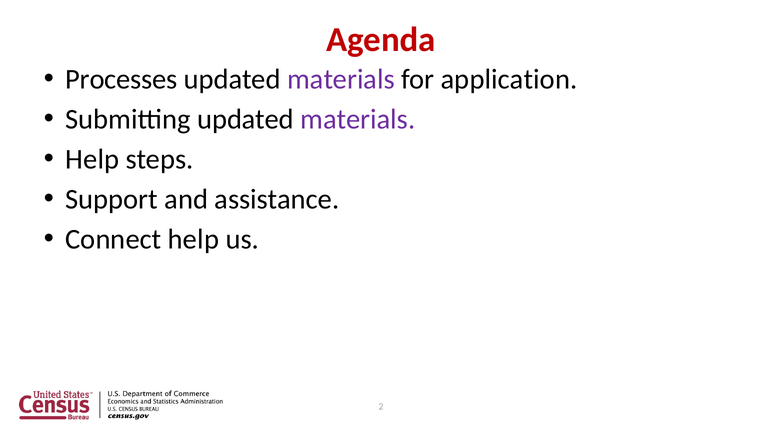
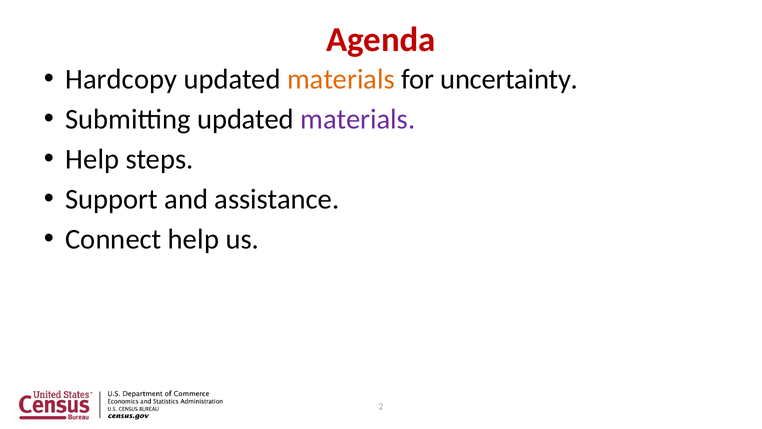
Processes: Processes -> Hardcopy (121, 79)
materials colour: purple -> orange (341, 79)
application: application -> uncertainty (509, 79)
